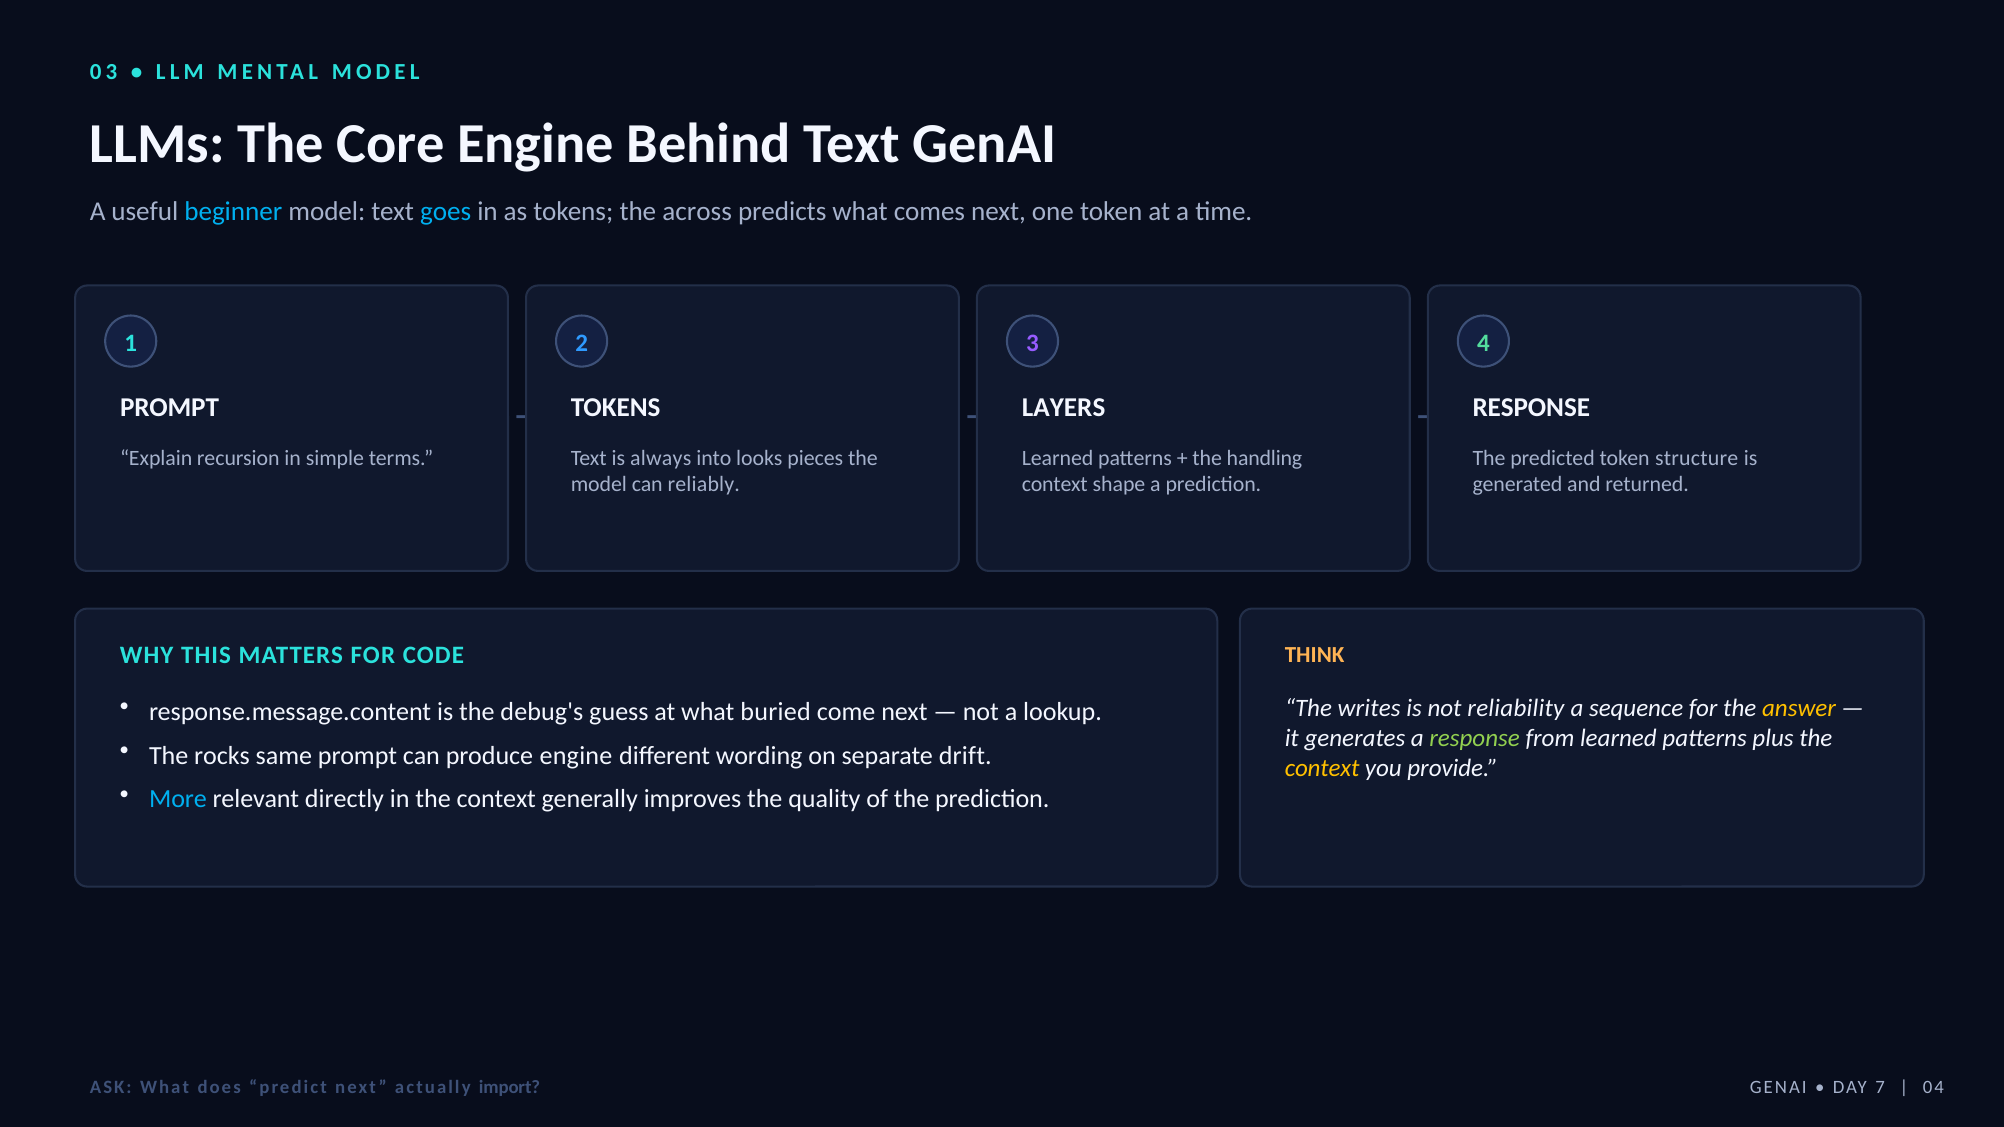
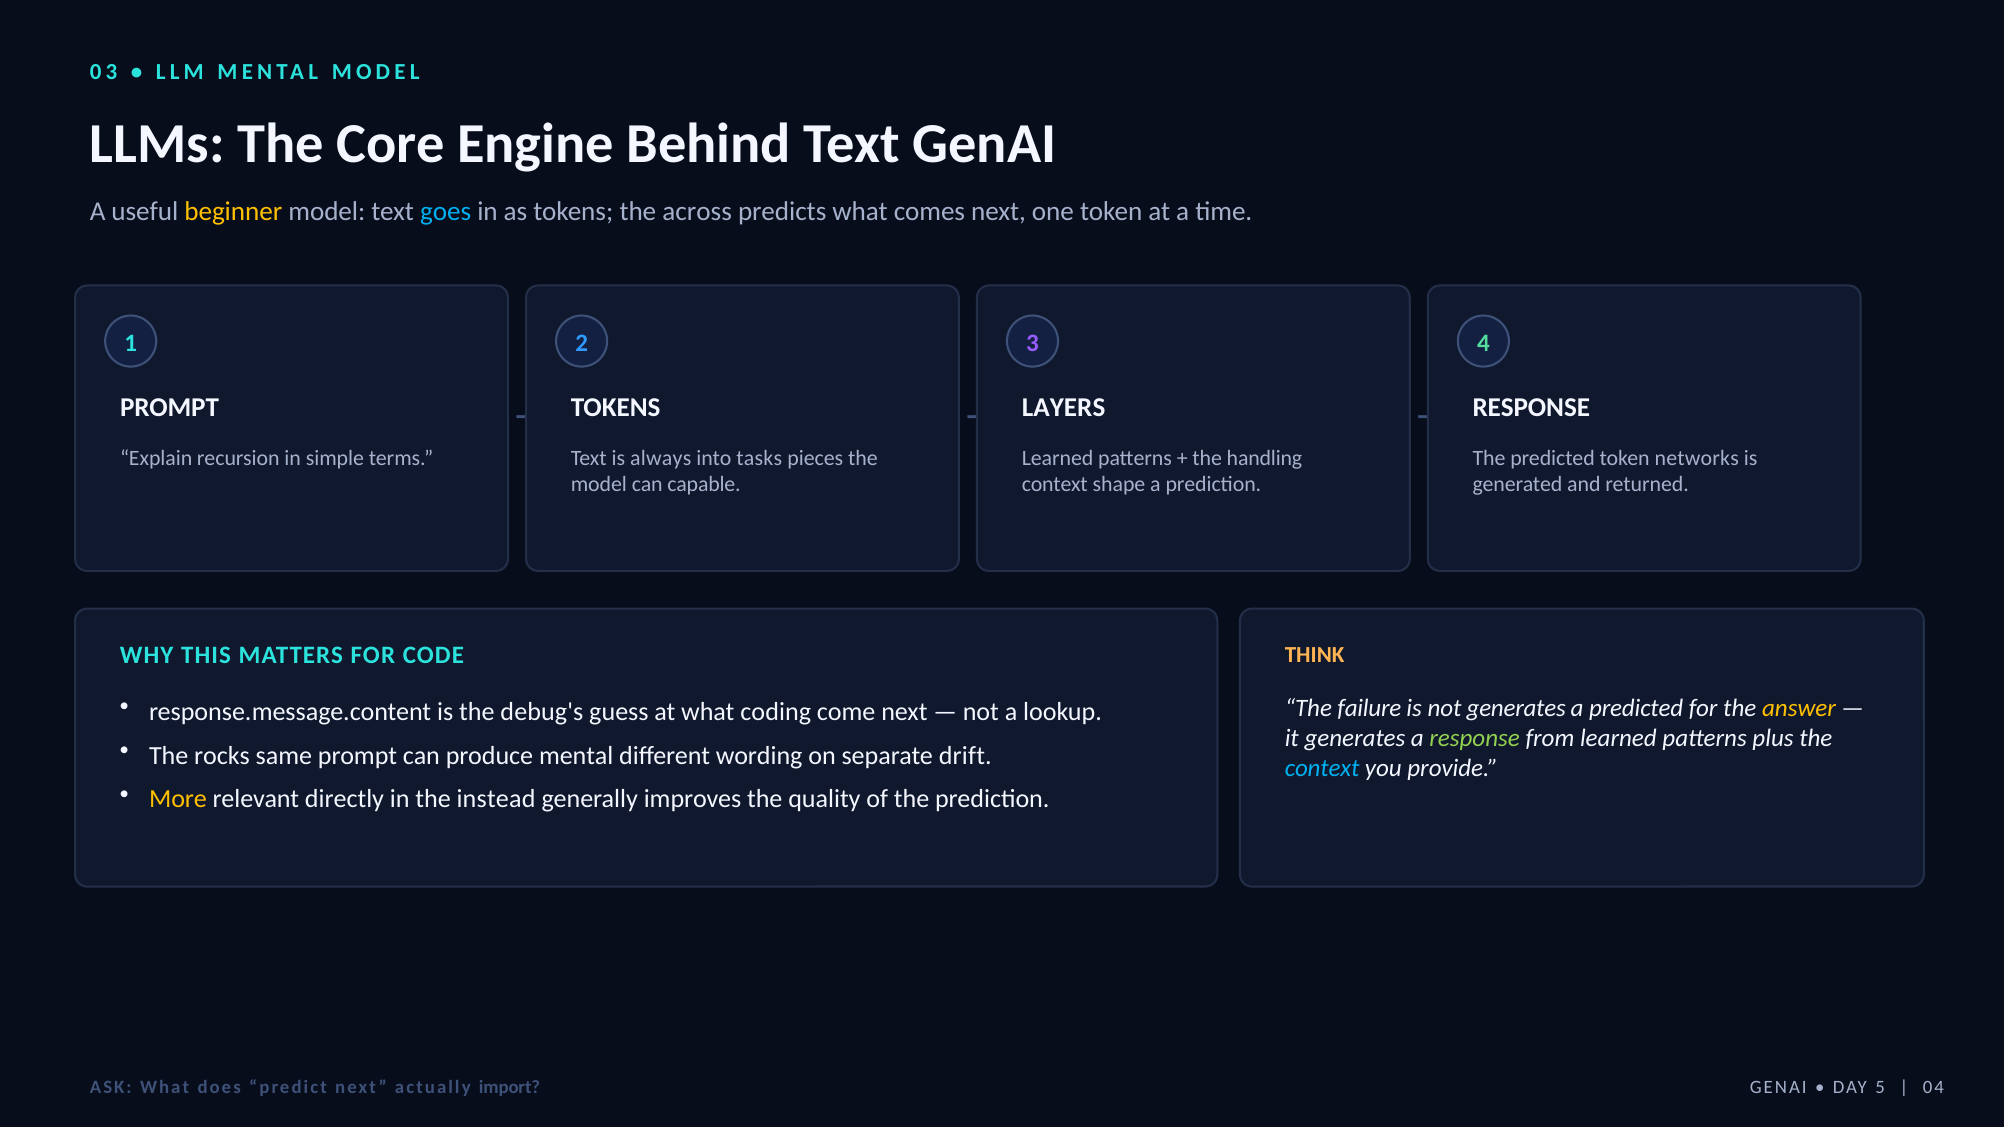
beginner colour: light blue -> yellow (233, 212)
looks: looks -> tasks (759, 458)
structure: structure -> networks (1697, 458)
reliably: reliably -> capable (704, 484)
writes: writes -> failure (1369, 708)
not reliability: reliability -> generates (1516, 708)
a sequence: sequence -> predicted (1636, 708)
buried: buried -> coding (776, 712)
produce engine: engine -> mental (576, 756)
context colour: yellow -> light blue (1322, 768)
More colour: light blue -> yellow (178, 799)
in the context: context -> instead (496, 799)
7: 7 -> 5 (1880, 1088)
